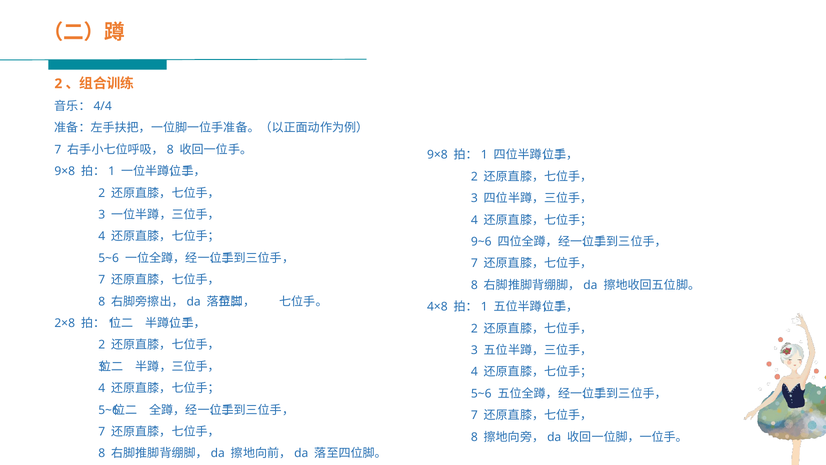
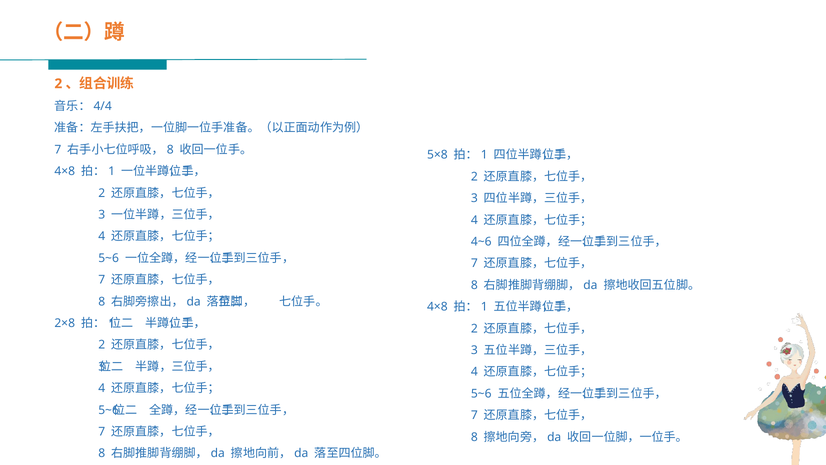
9×8: 9×8 -> 5×8 (437, 155)
9×8: 9×8 -> 4×8 (65, 171)
9~6: 9~6 -> 4~6 (481, 242)
